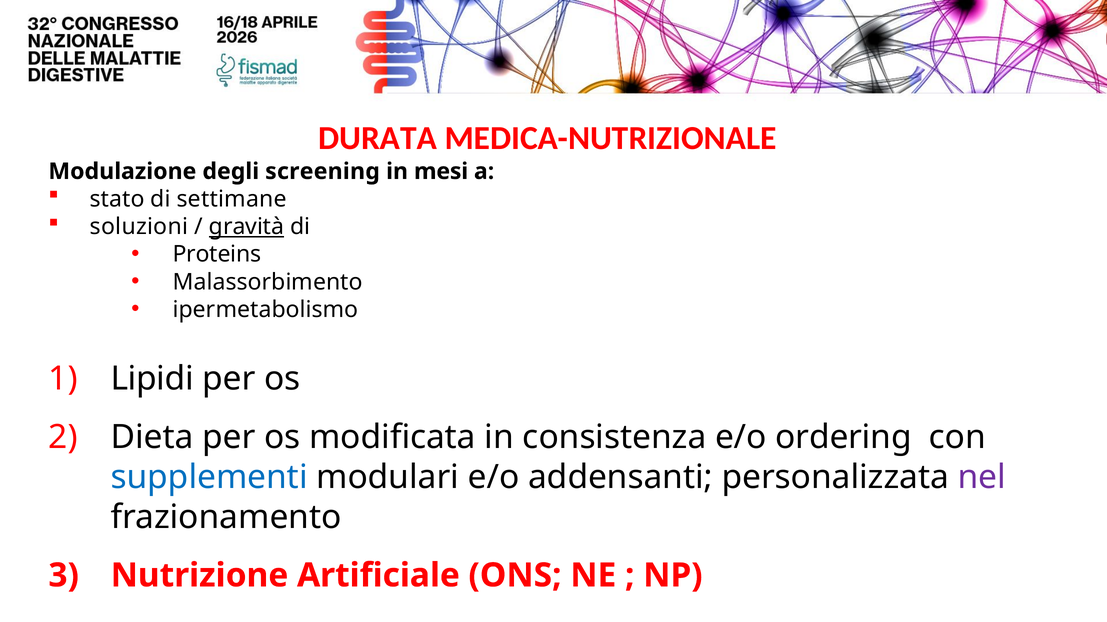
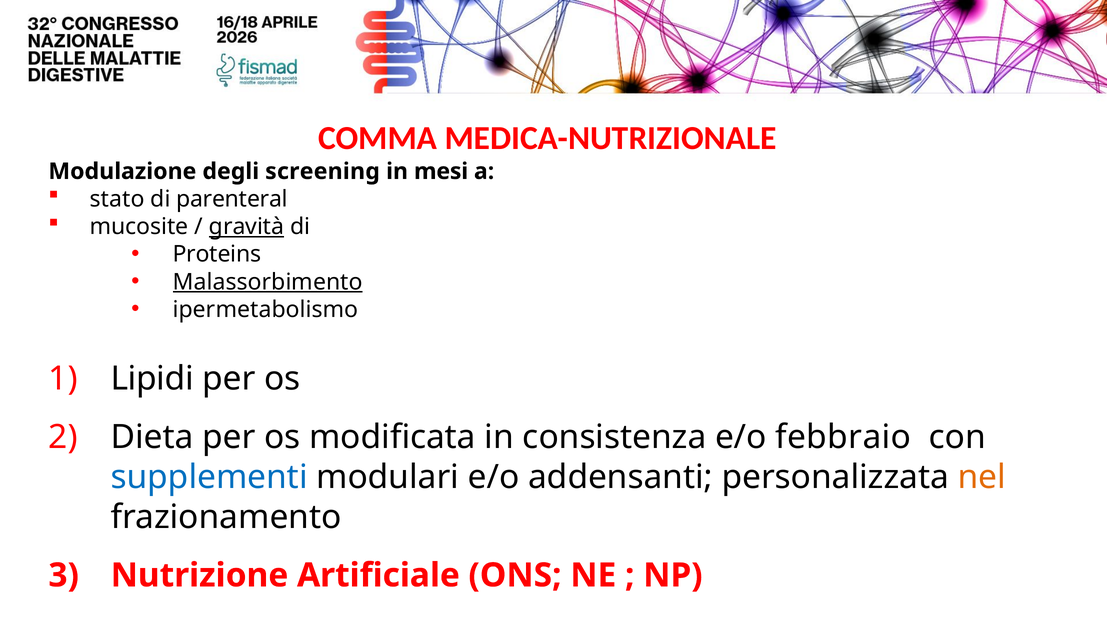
DURATA: DURATA -> COMMA (378, 139)
settimane: settimane -> parenteral (232, 199)
soluzioni: soluzioni -> mucosite (139, 227)
Malassorbimento underline: none -> present (268, 282)
ordering: ordering -> febbraio (843, 437)
nel colour: purple -> orange (982, 478)
